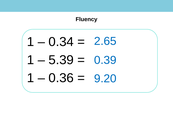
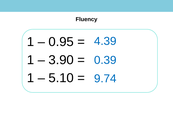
2.65: 2.65 -> 4.39 (105, 41)
0.34: 0.34 -> 0.95 (61, 42)
5.39: 5.39 -> 3.90 (61, 60)
0.36: 0.36 -> 5.10 (61, 78)
9.20: 9.20 -> 9.74 (105, 79)
